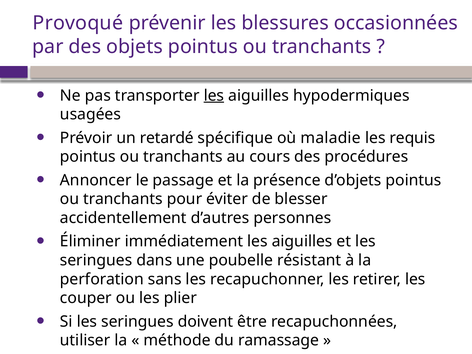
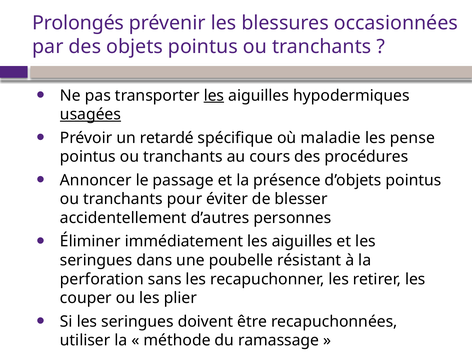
Provoqué: Provoqué -> Prolongés (78, 23)
usagées underline: none -> present (90, 114)
requis: requis -> pense (412, 138)
